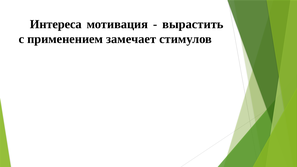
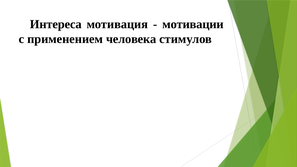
вырастить: вырастить -> мотивации (193, 24)
замечает: замечает -> человека (131, 39)
